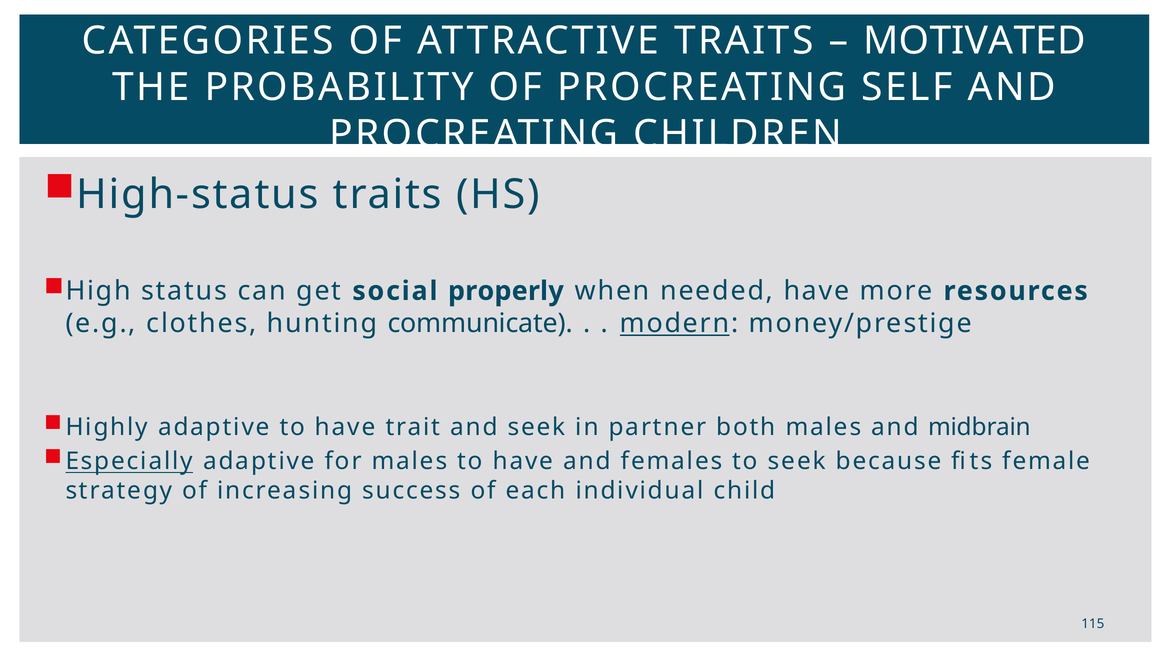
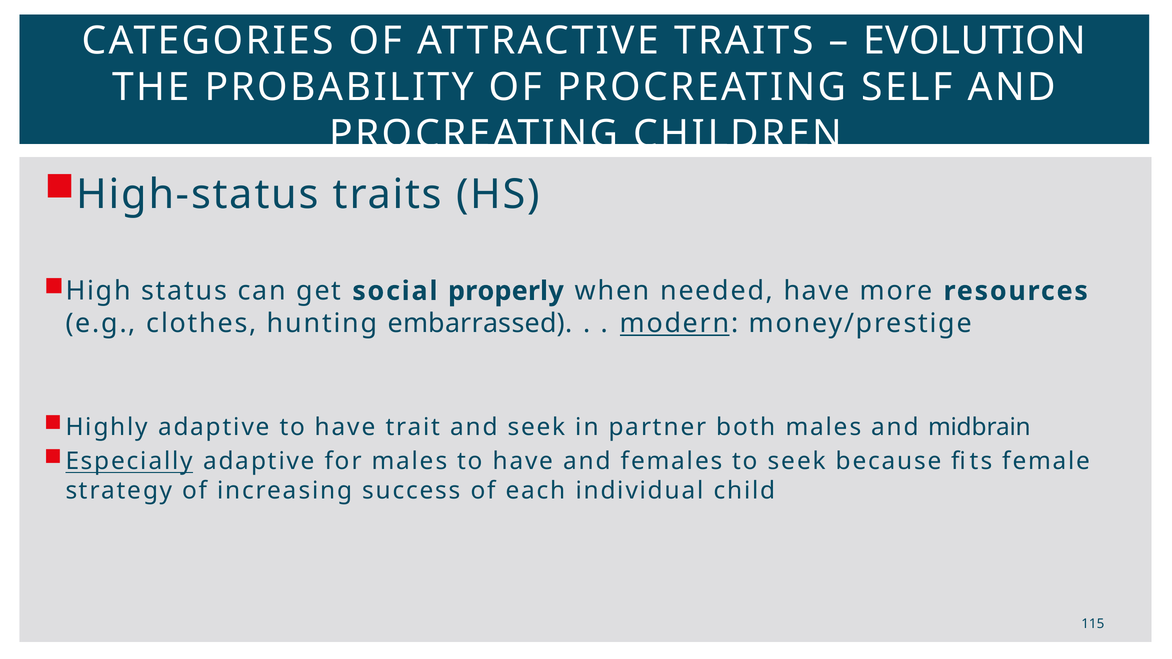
MOTIVATED: MOTIVATED -> EVOLUTION (974, 41)
communicate: communicate -> embarrassed (480, 323)
